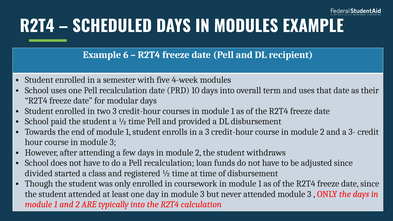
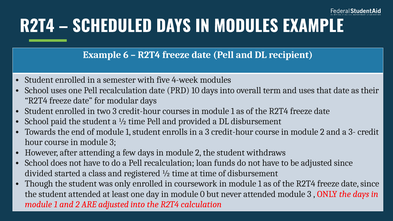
day in module 3: 3 -> 0 (202, 194)
ARE typically: typically -> adjusted (114, 205)
